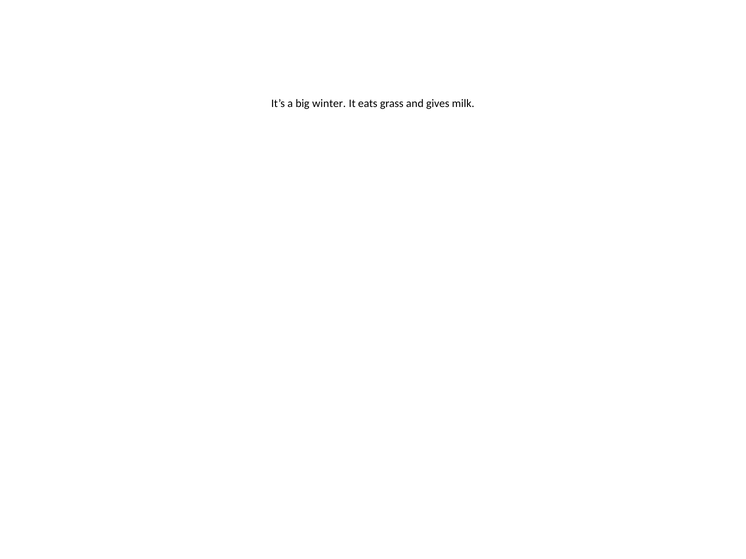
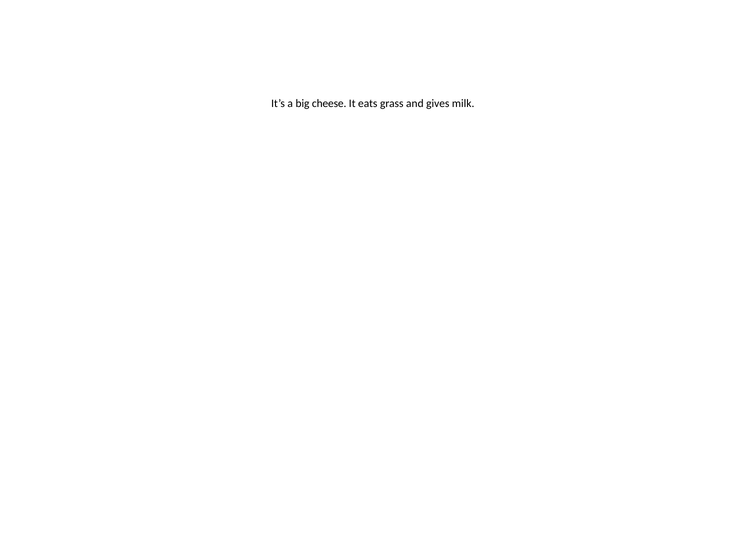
winter: winter -> cheese (329, 103)
